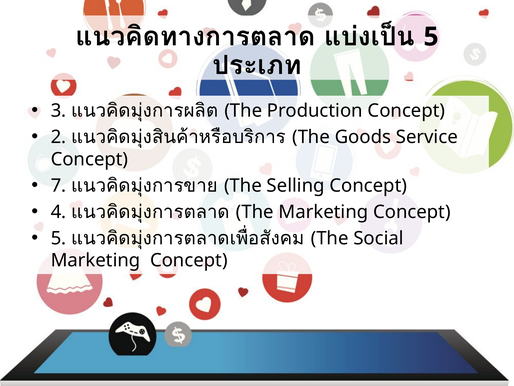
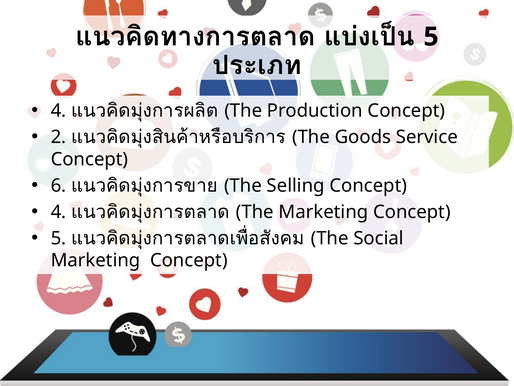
3: 3 -> 4 (59, 111)
7: 7 -> 6 (59, 185)
